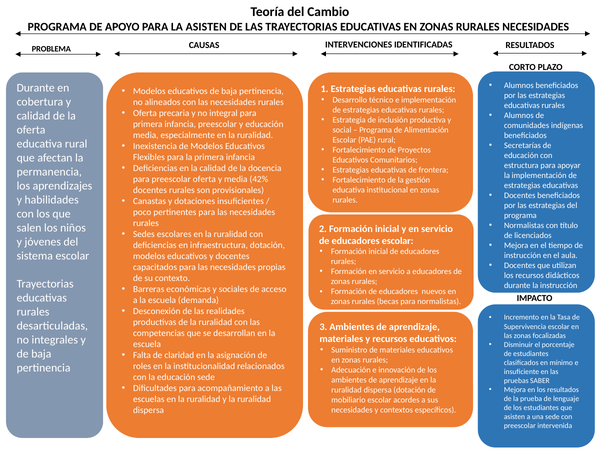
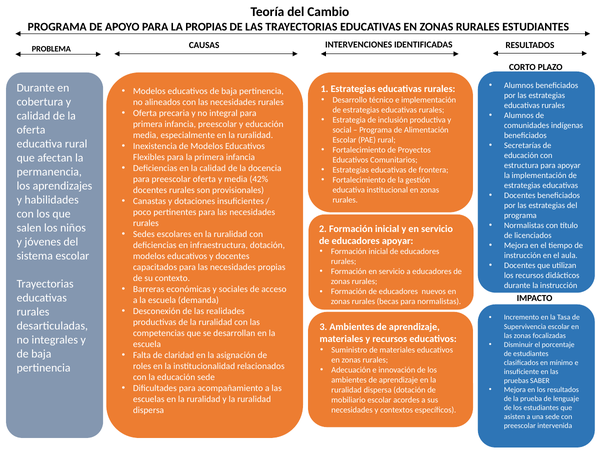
LA ASISTEN: ASISTEN -> PROPIAS (206, 27)
RURALES NECESIDADES: NECESIDADES -> ESTUDIANTES (536, 27)
educadores escolar: escolar -> apoyar (398, 241)
